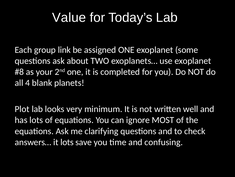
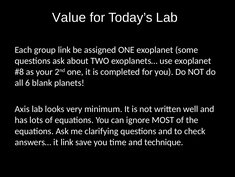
4: 4 -> 6 (28, 83)
Plot: Plot -> Axis (22, 109)
it lots: lots -> link (67, 142)
confusing: confusing -> technique (164, 142)
